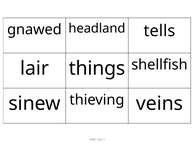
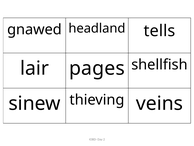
things: things -> pages (97, 68)
